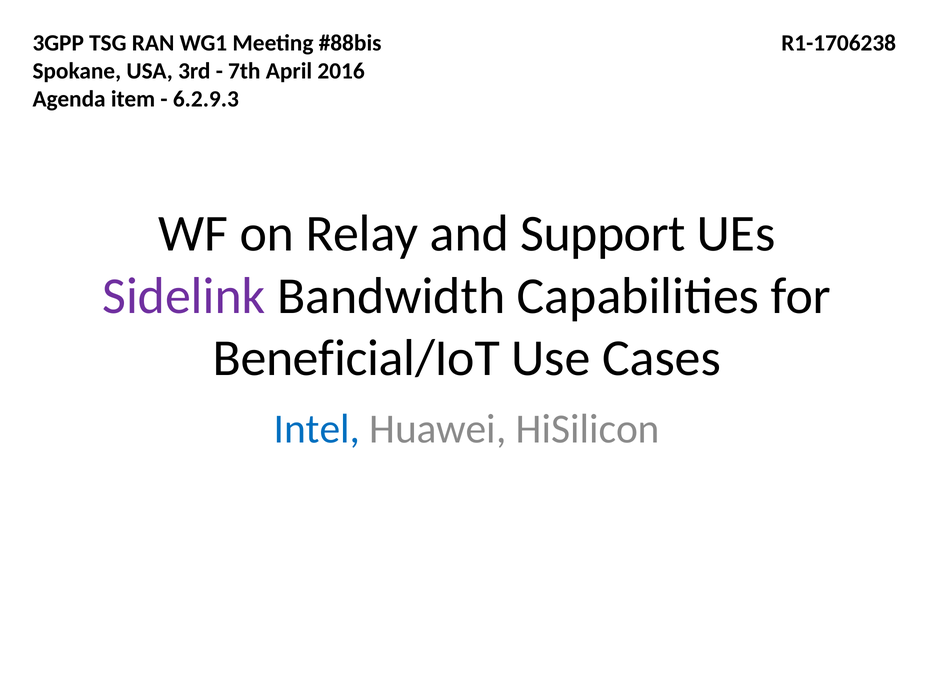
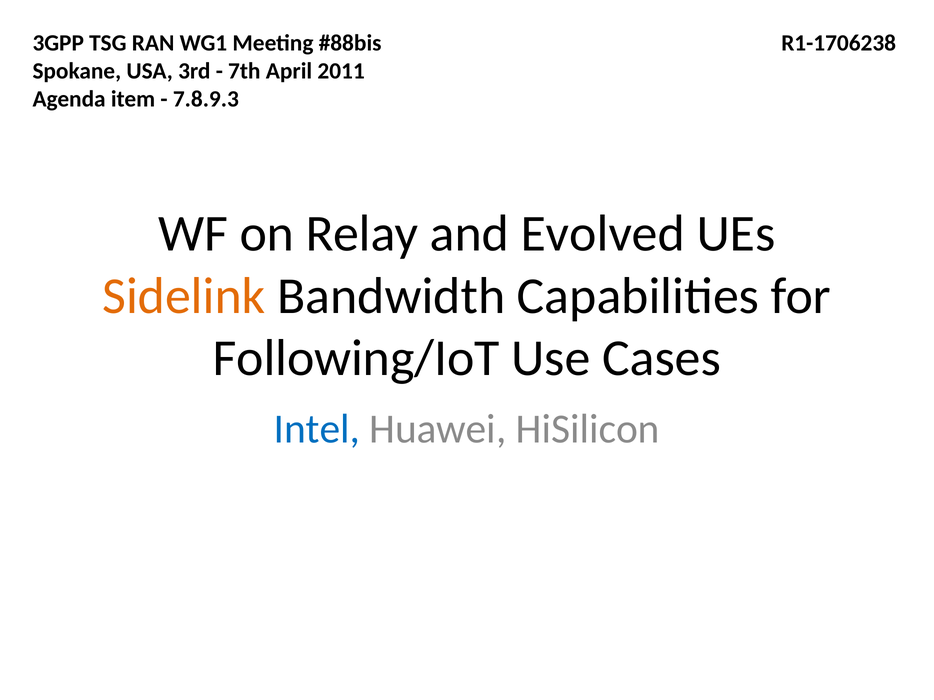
2016: 2016 -> 2011 (341, 71)
6.2.9.3: 6.2.9.3 -> 7.8.9.3 (206, 99)
Support: Support -> Evolved (603, 234)
Sidelink colour: purple -> orange (184, 296)
Beneficial/IoT: Beneficial/IoT -> Following/IoT (356, 359)
